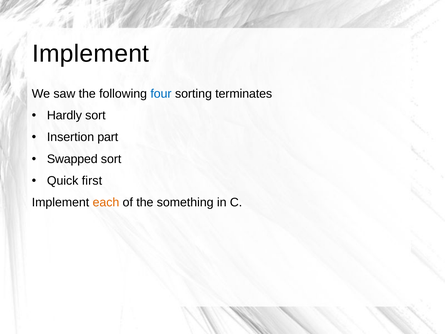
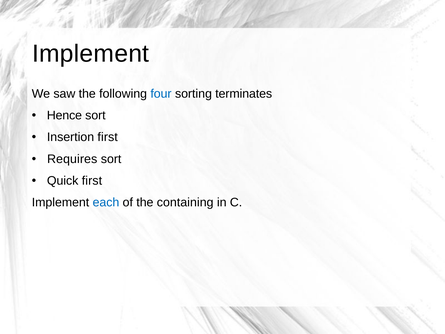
Hardly: Hardly -> Hence (64, 115)
Insertion part: part -> first (108, 137)
Swapped: Swapped -> Requires (72, 159)
each colour: orange -> blue (106, 202)
something: something -> containing (185, 202)
